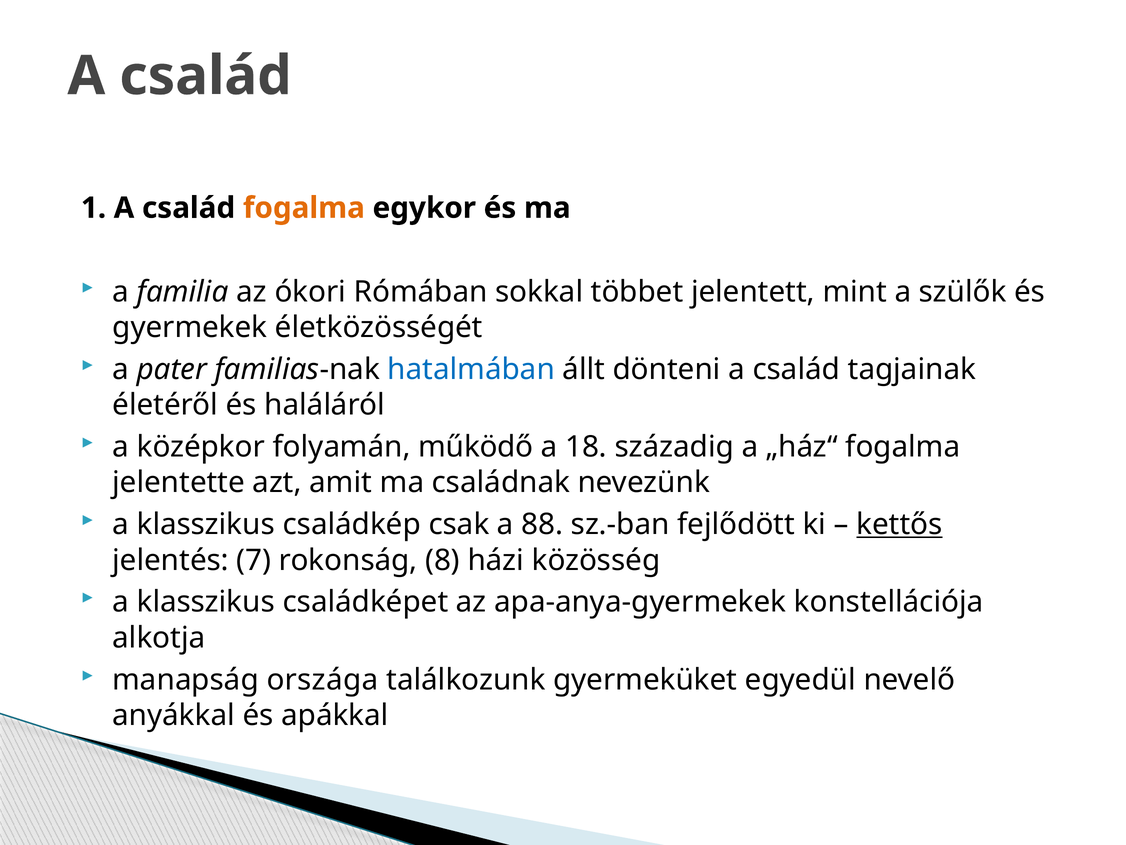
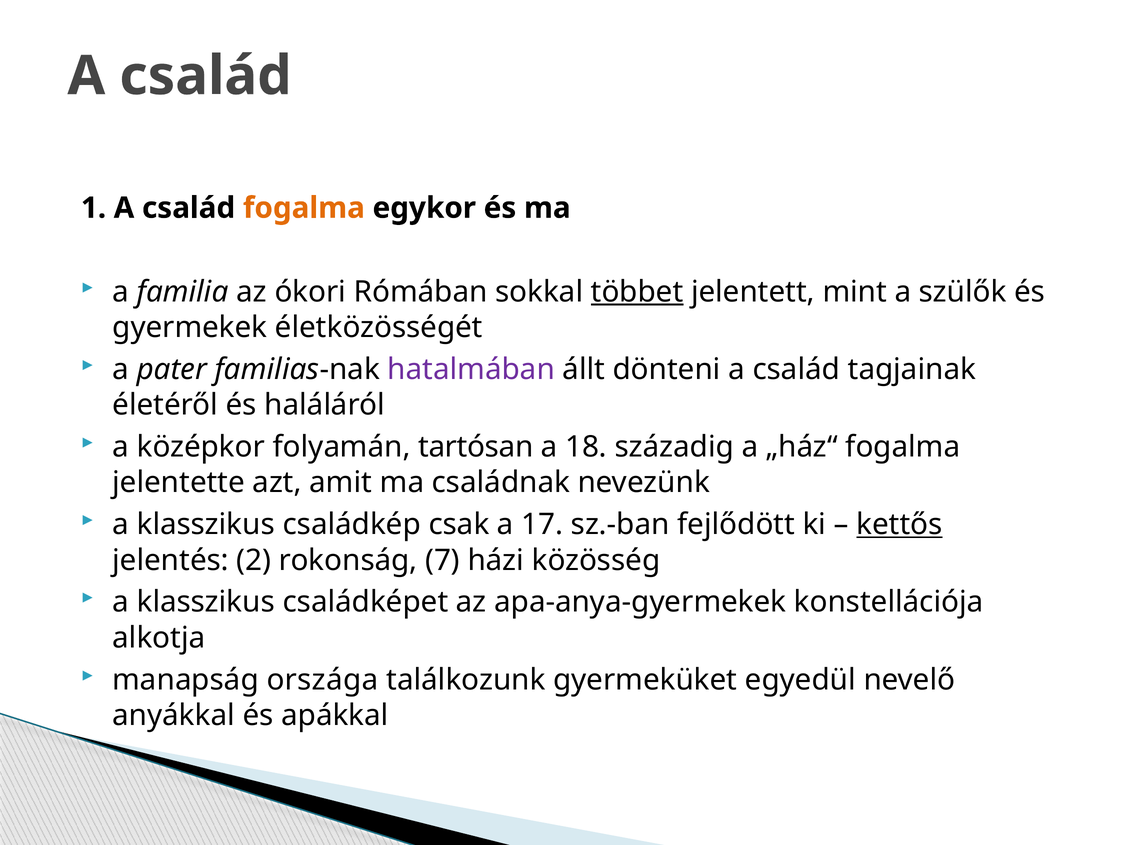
többet underline: none -> present (637, 292)
hatalmában colour: blue -> purple (471, 369)
működő: működő -> tartósan (476, 447)
88: 88 -> 17 (542, 524)
7: 7 -> 2 (254, 560)
8: 8 -> 7 (443, 560)
